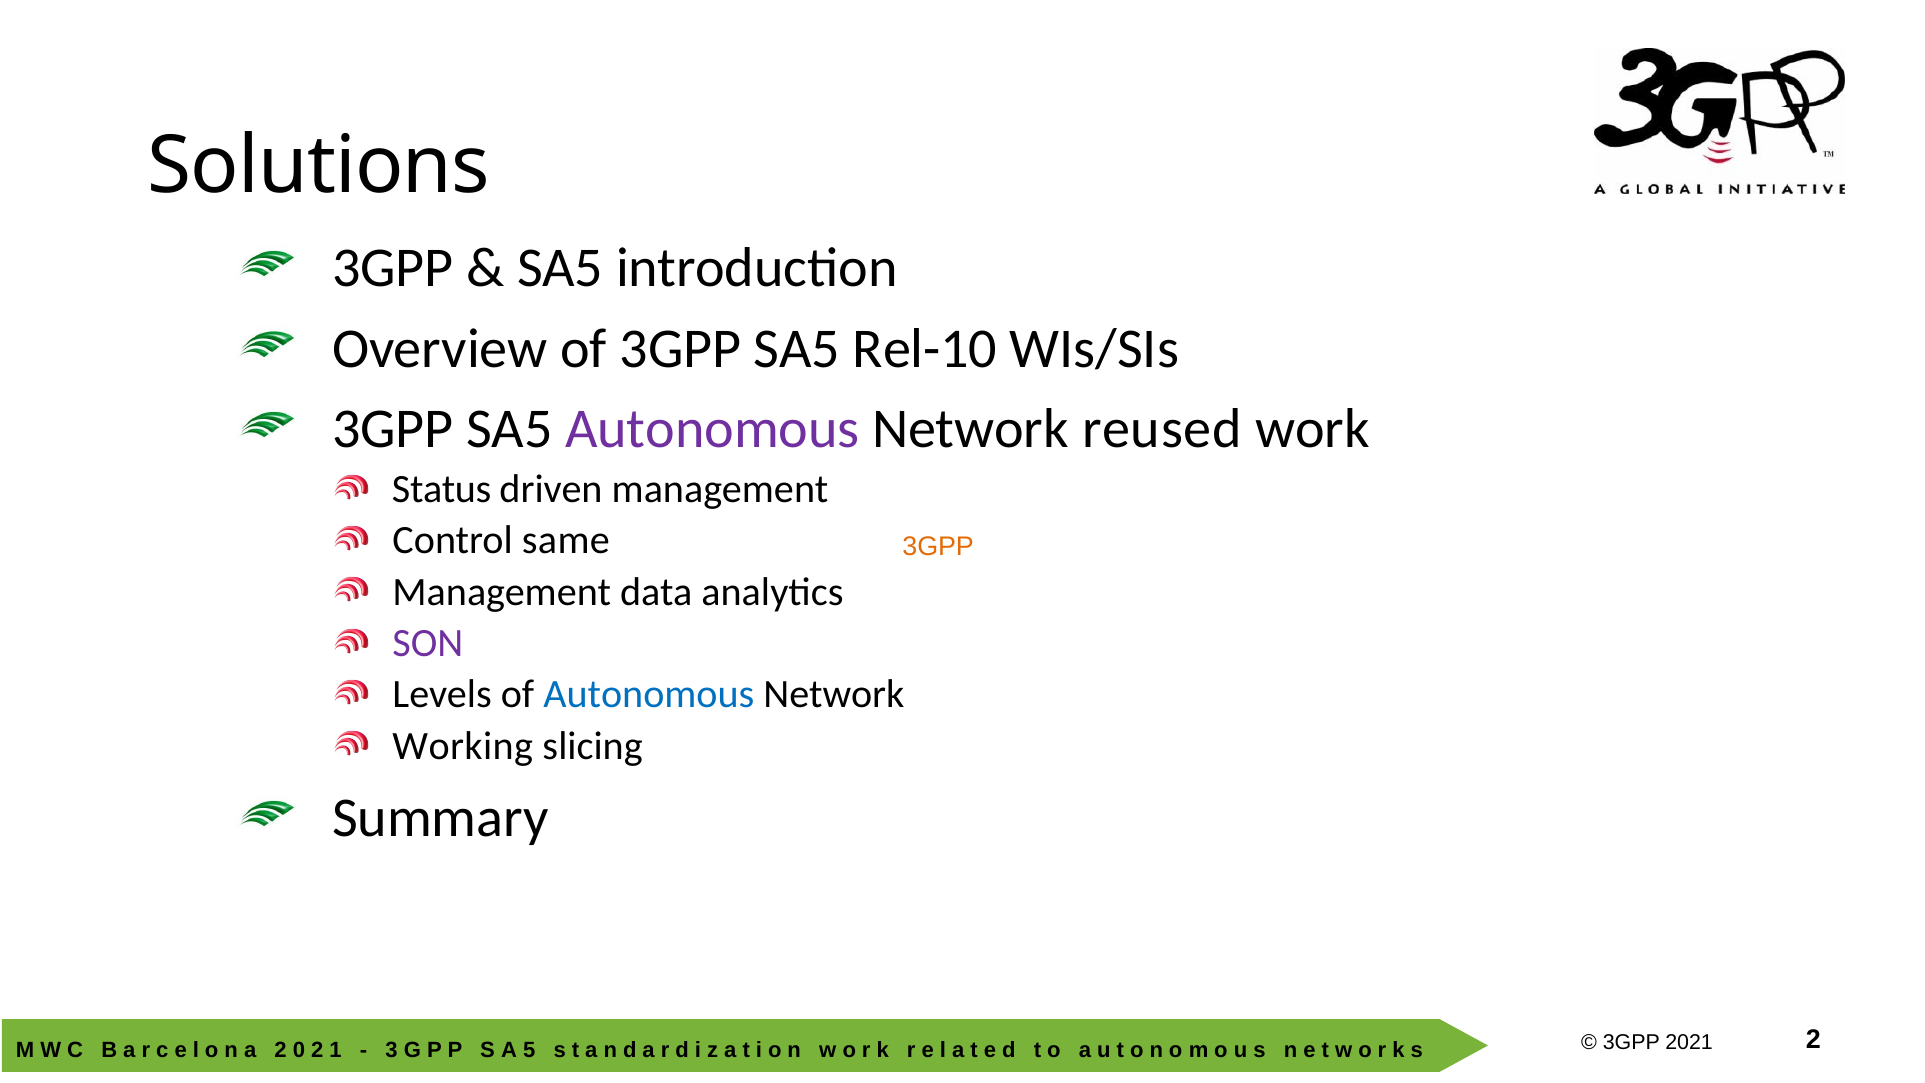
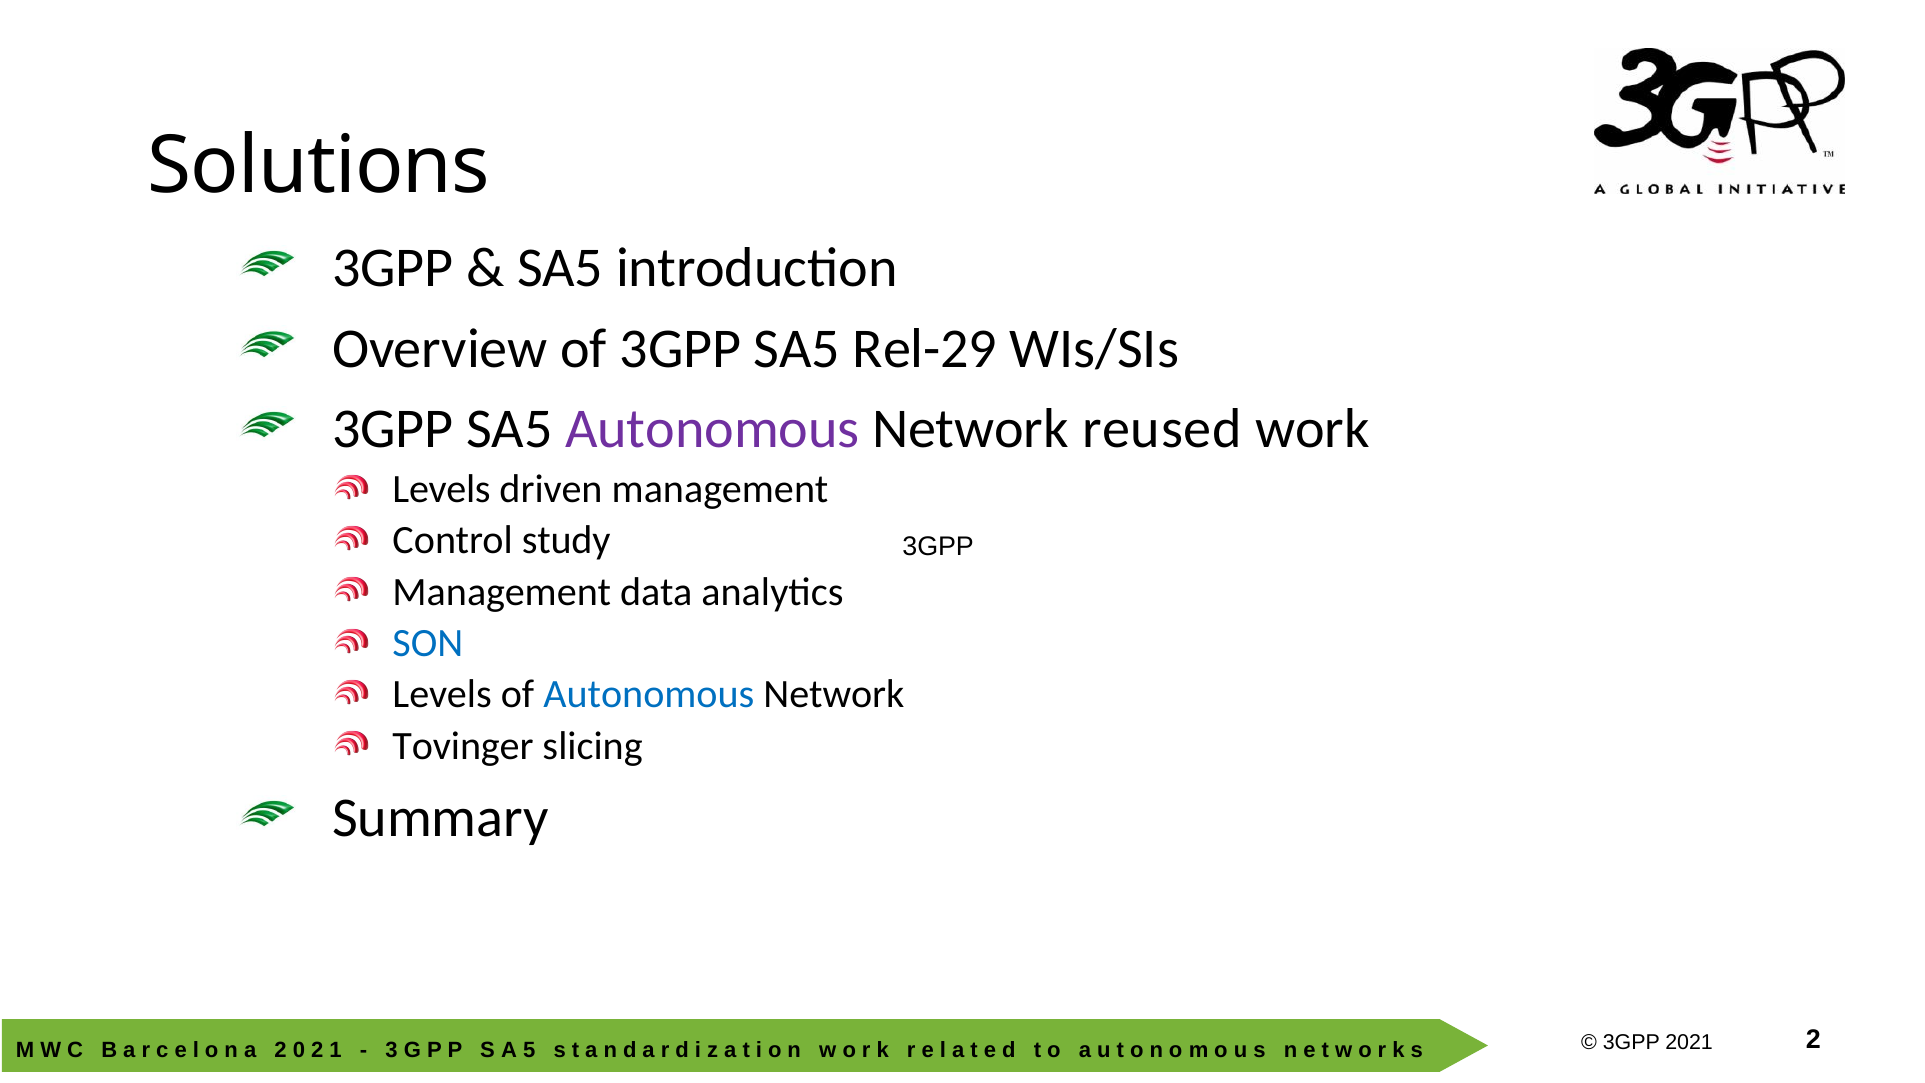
Rel-10: Rel-10 -> Rel-29 (925, 348)
Status: Status -> Levels (442, 489)
same: same -> study (566, 541)
3GPP colour: orange -> black (938, 547)
SON colour: purple -> blue (428, 643)
Working: Working -> Tovinger (463, 746)
